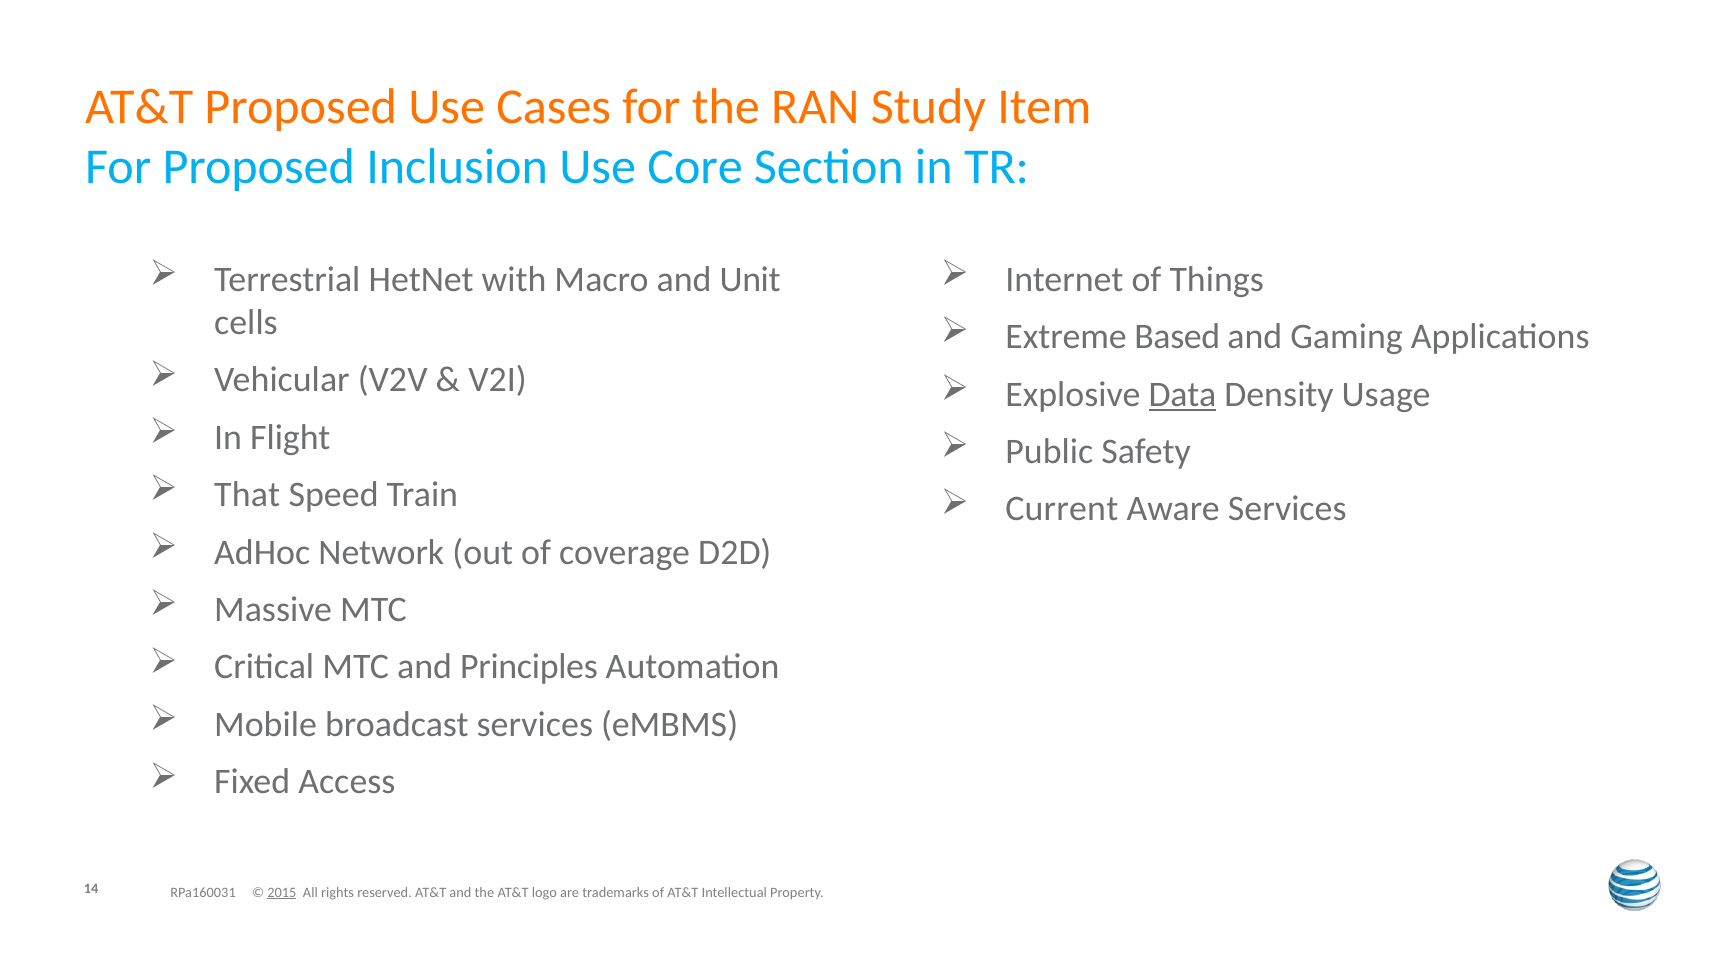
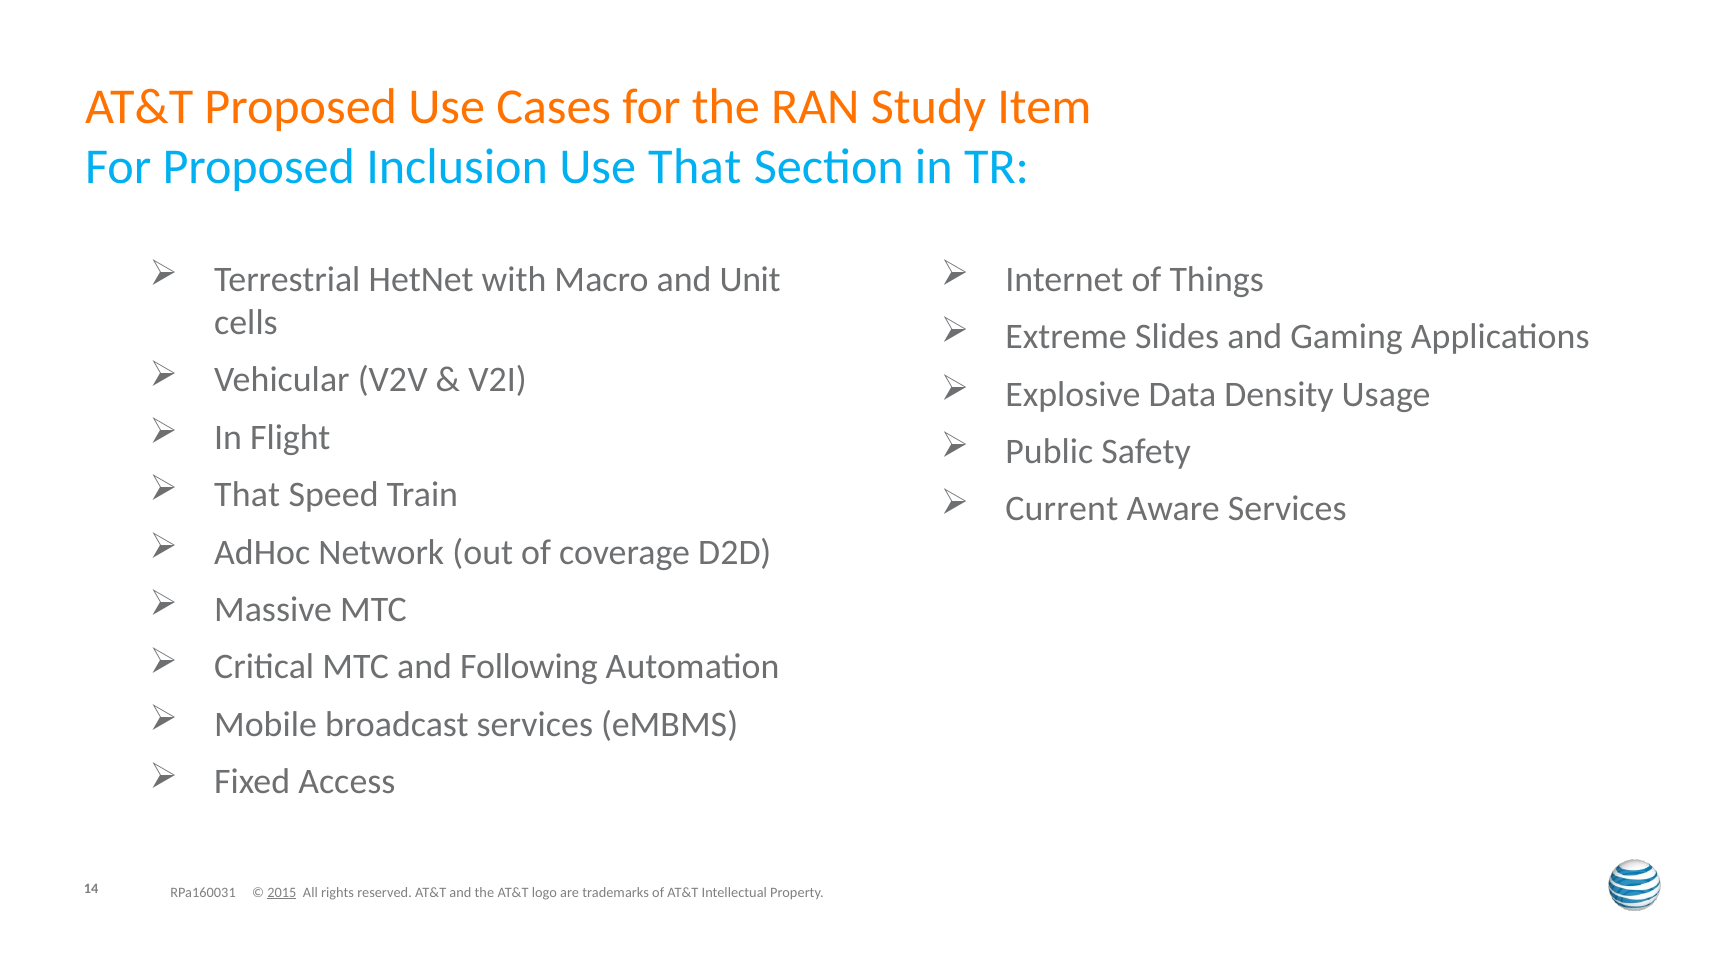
Use Core: Core -> That (695, 167)
Based: Based -> Slides (1177, 337)
Data underline: present -> none (1182, 394)
Principles: Principles -> Following (529, 667)
